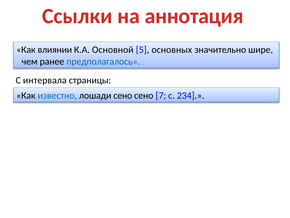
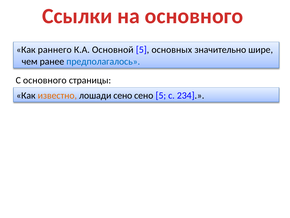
на аннотация: аннотация -> основного (194, 16)
влиянии: влиянии -> раннего (55, 50)
С интервала: интервала -> основного (45, 80)
известно colour: blue -> orange (57, 95)
сено 7: 7 -> 5 (161, 95)
